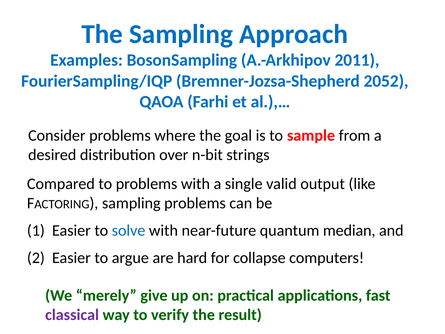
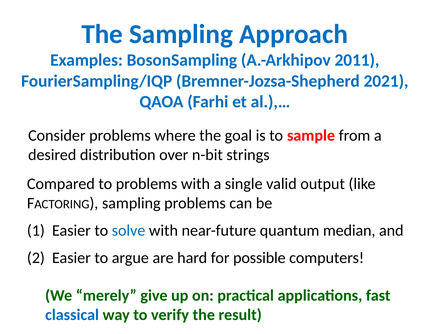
2052: 2052 -> 2021 (386, 81)
collapse: collapse -> possible (259, 258)
classical colour: purple -> blue (72, 315)
